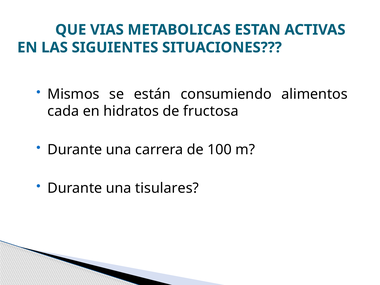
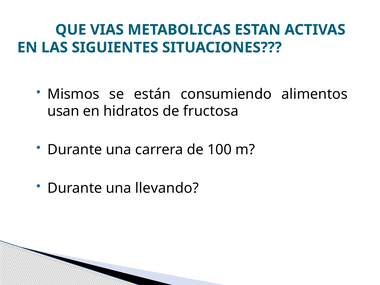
cada: cada -> usan (63, 111)
tisulares: tisulares -> llevando (167, 188)
